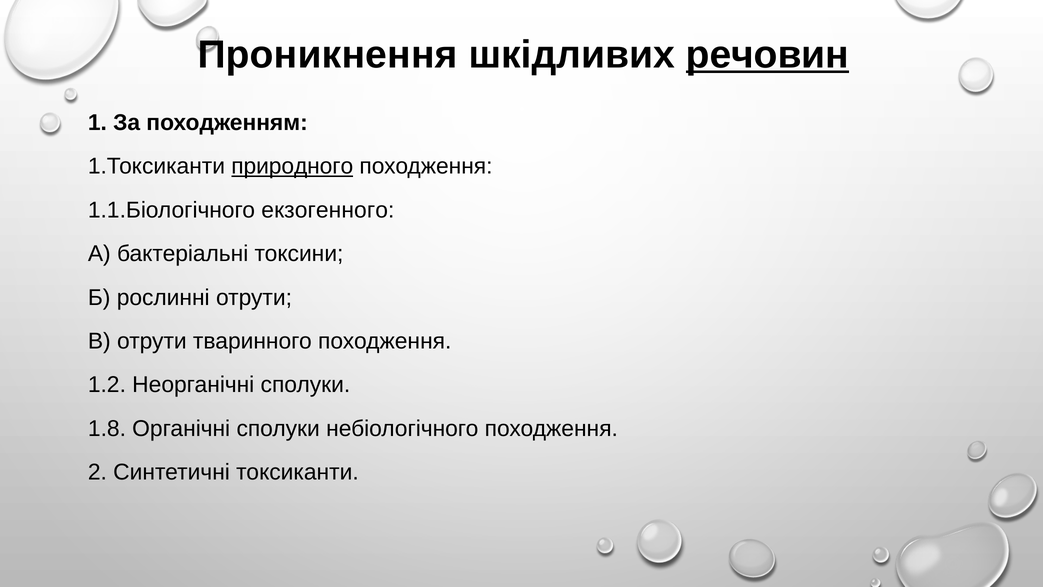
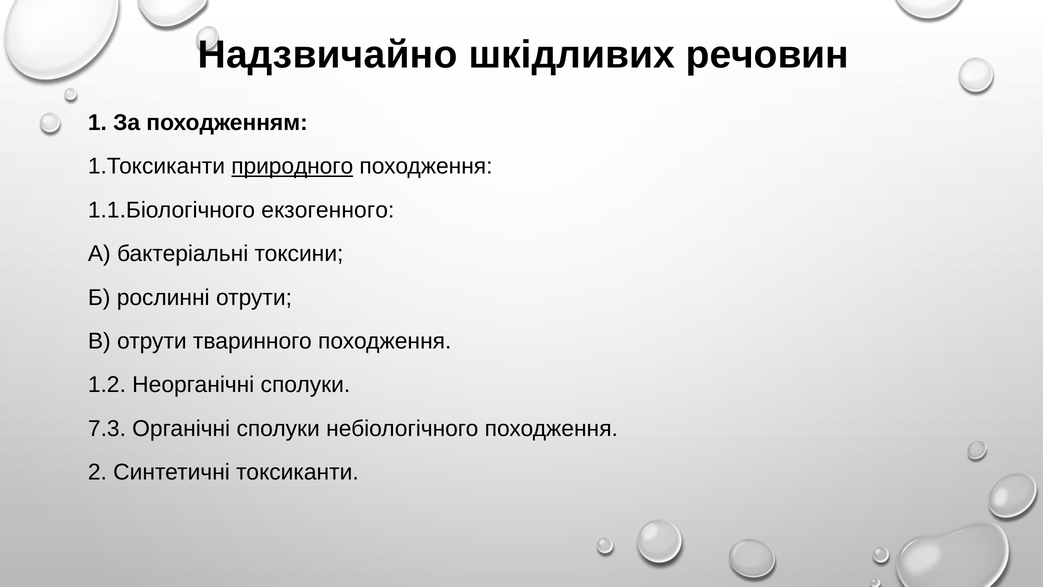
Проникнення: Проникнення -> Надзвичайно (328, 55)
речовин underline: present -> none (767, 55)
1.8: 1.8 -> 7.3 (107, 428)
